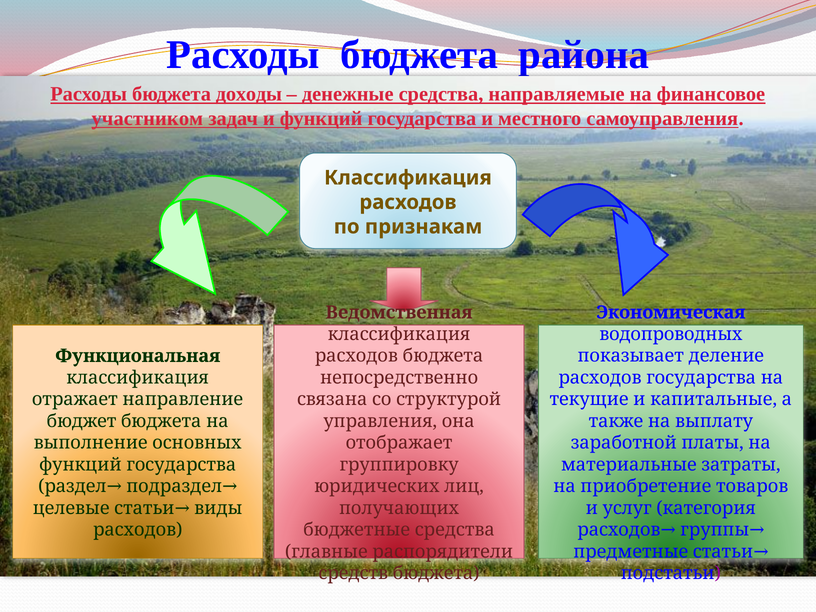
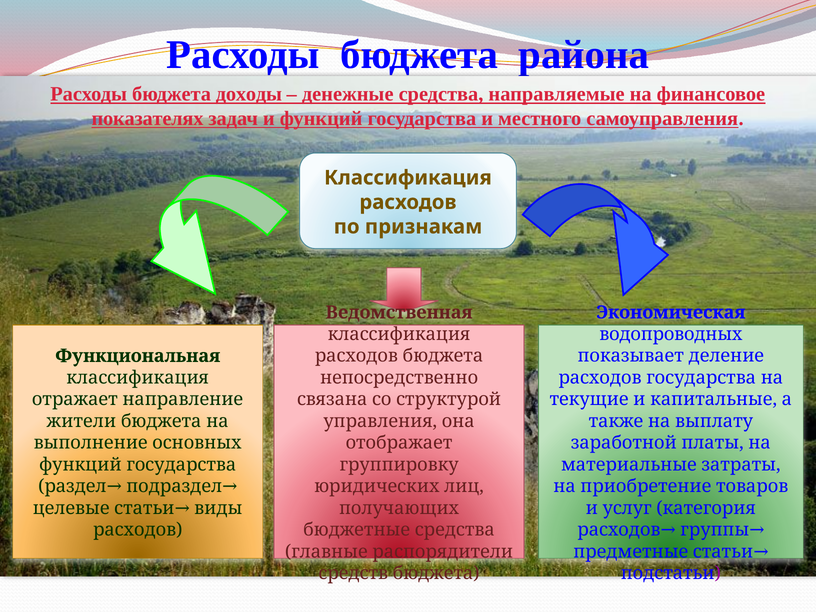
участником: участником -> показателях (147, 119)
бюджет: бюджет -> жители (81, 421)
